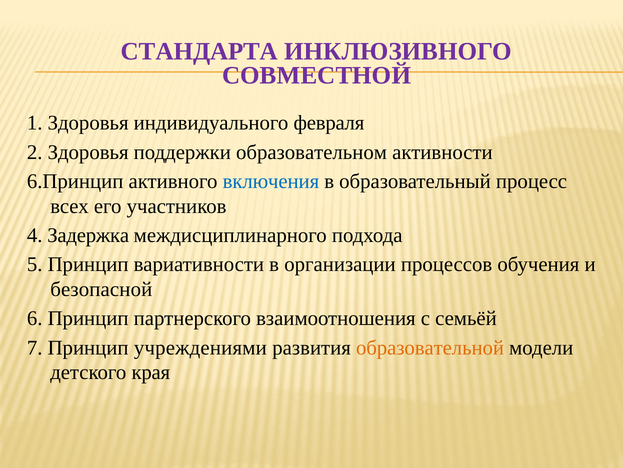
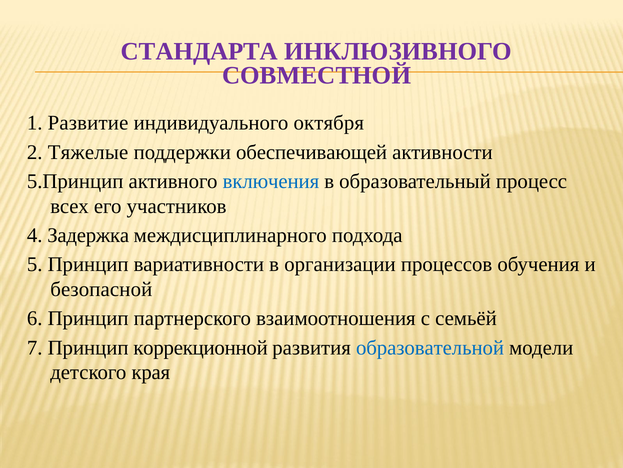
1 Здоровья: Здоровья -> Развитие (88, 123)
февраля: февраля -> октября (329, 123)
2 Здоровья: Здоровья -> Тяжелые (88, 152)
образовательном: образовательном -> обеспечивающей (312, 152)
6.Принцип: 6.Принцип -> 5.Принцип (75, 181)
учреждениями: учреждениями -> коррекционной (201, 347)
образовательной colour: orange -> blue (430, 347)
